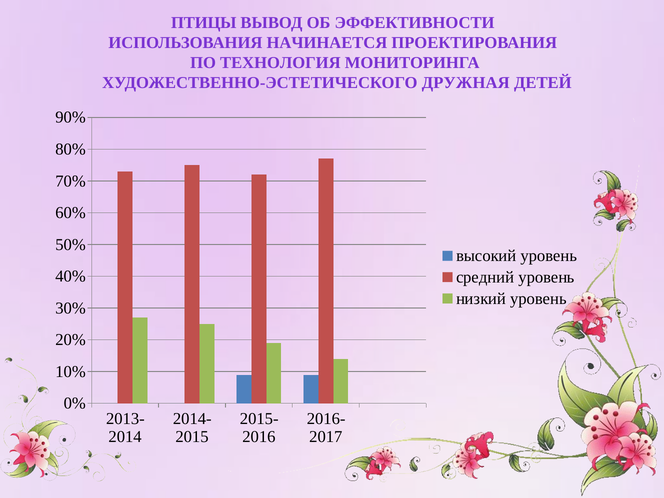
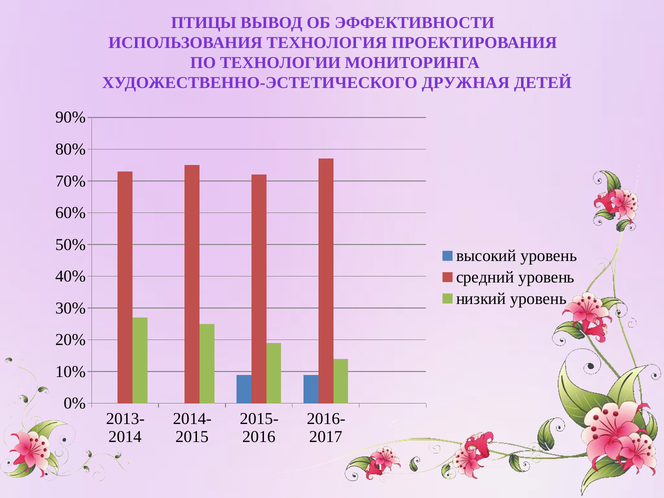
НАЧИНАЕТСЯ: НАЧИНАЕТСЯ -> ТЕХНОЛОГИЯ (327, 43)
ТЕХНОЛОГИЯ: ТЕХНОЛОГИЯ -> ТЕХНОЛОГИИ (280, 63)
